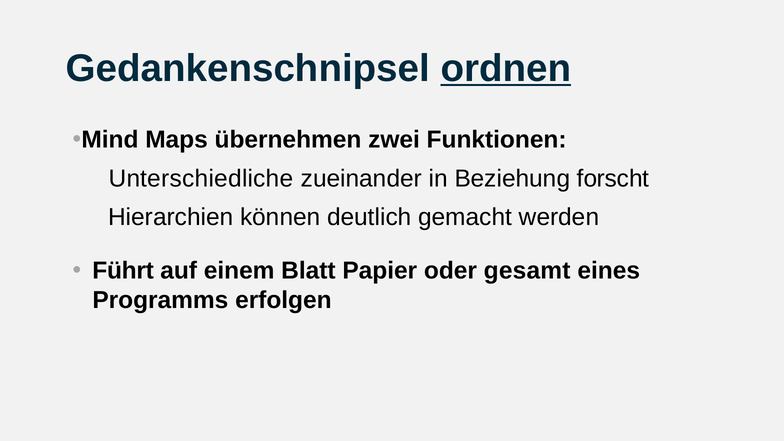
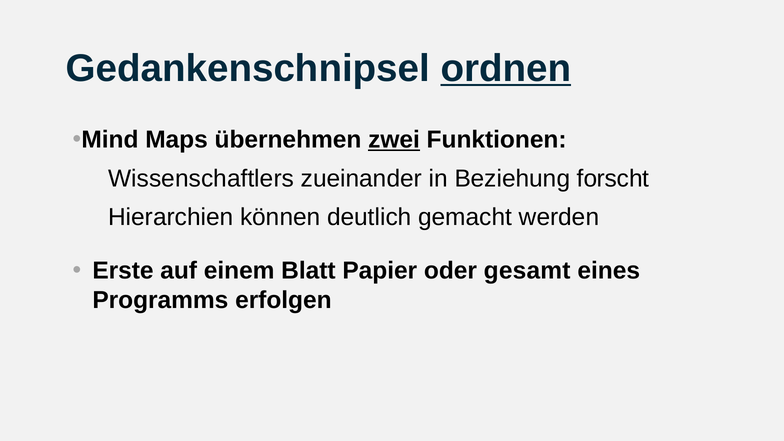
zwei underline: none -> present (394, 140)
Unterschiedliche: Unterschiedliche -> Wissenschaftlers (201, 178)
Führt: Führt -> Erste (123, 271)
